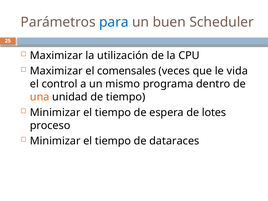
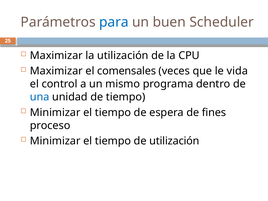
una colour: orange -> blue (40, 97)
lotes: lotes -> fines (214, 112)
de dataraces: dataraces -> utilización (174, 141)
